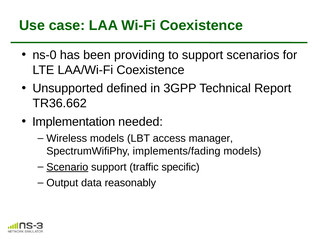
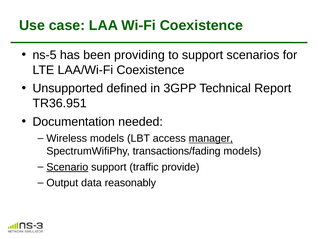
ns-0: ns-0 -> ns-5 (45, 55)
TR36.662: TR36.662 -> TR36.951 (60, 103)
Implementation: Implementation -> Documentation (74, 121)
manager underline: none -> present (211, 138)
implements/fading: implements/fading -> transactions/fading (177, 151)
specific: specific -> provide (181, 167)
